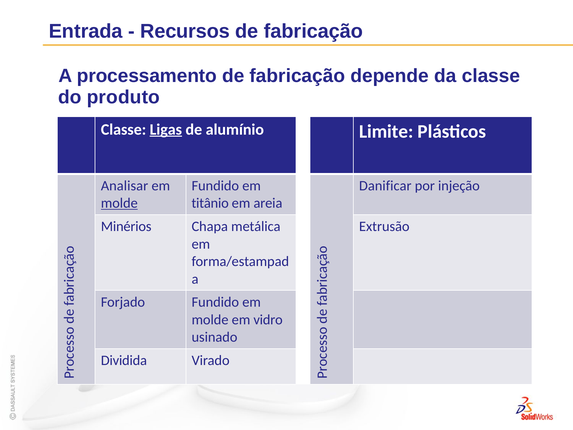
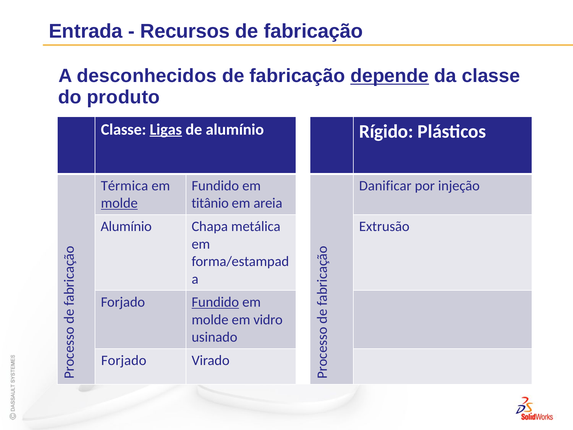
processamento: processamento -> desconhecidos (147, 76)
depende underline: none -> present (390, 76)
Limite: Limite -> Rígido (386, 131)
Analisar: Analisar -> Térmica (125, 186)
Minérios: Minérios -> Alumínio (126, 226)
Fundido underline: none -> present (215, 302)
Dividida: Dividida -> Forjado (124, 360)
